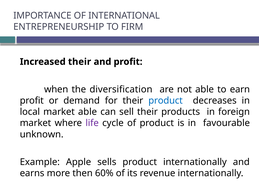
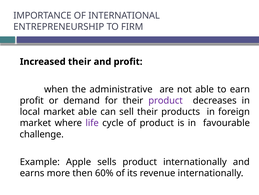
diversification: diversification -> administrative (121, 89)
product colour: blue -> purple (166, 100)
unknown: unknown -> challenge (42, 134)
